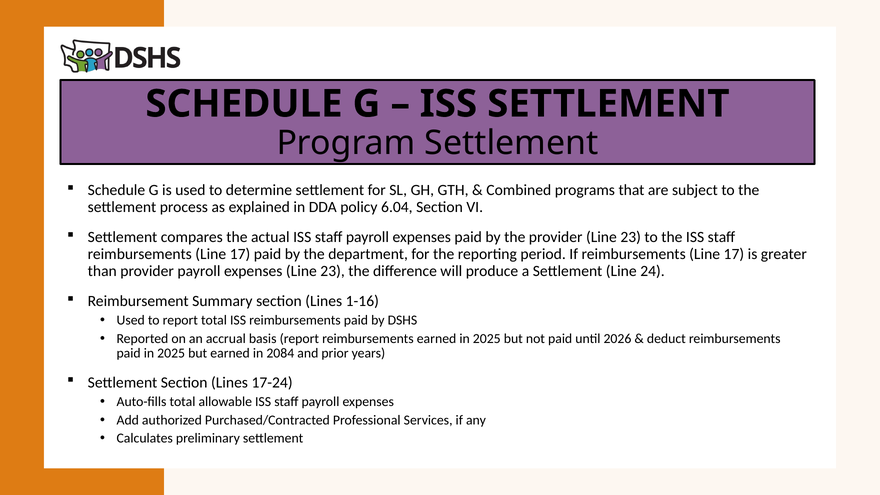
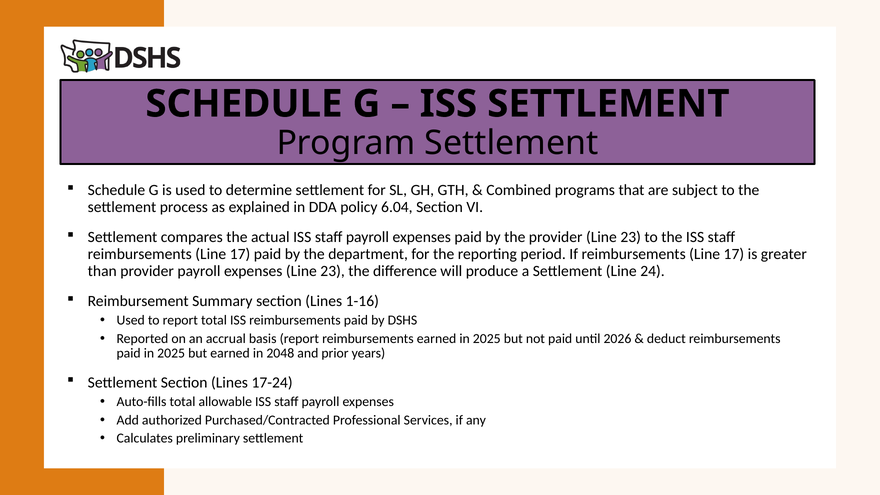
2084: 2084 -> 2048 (280, 353)
